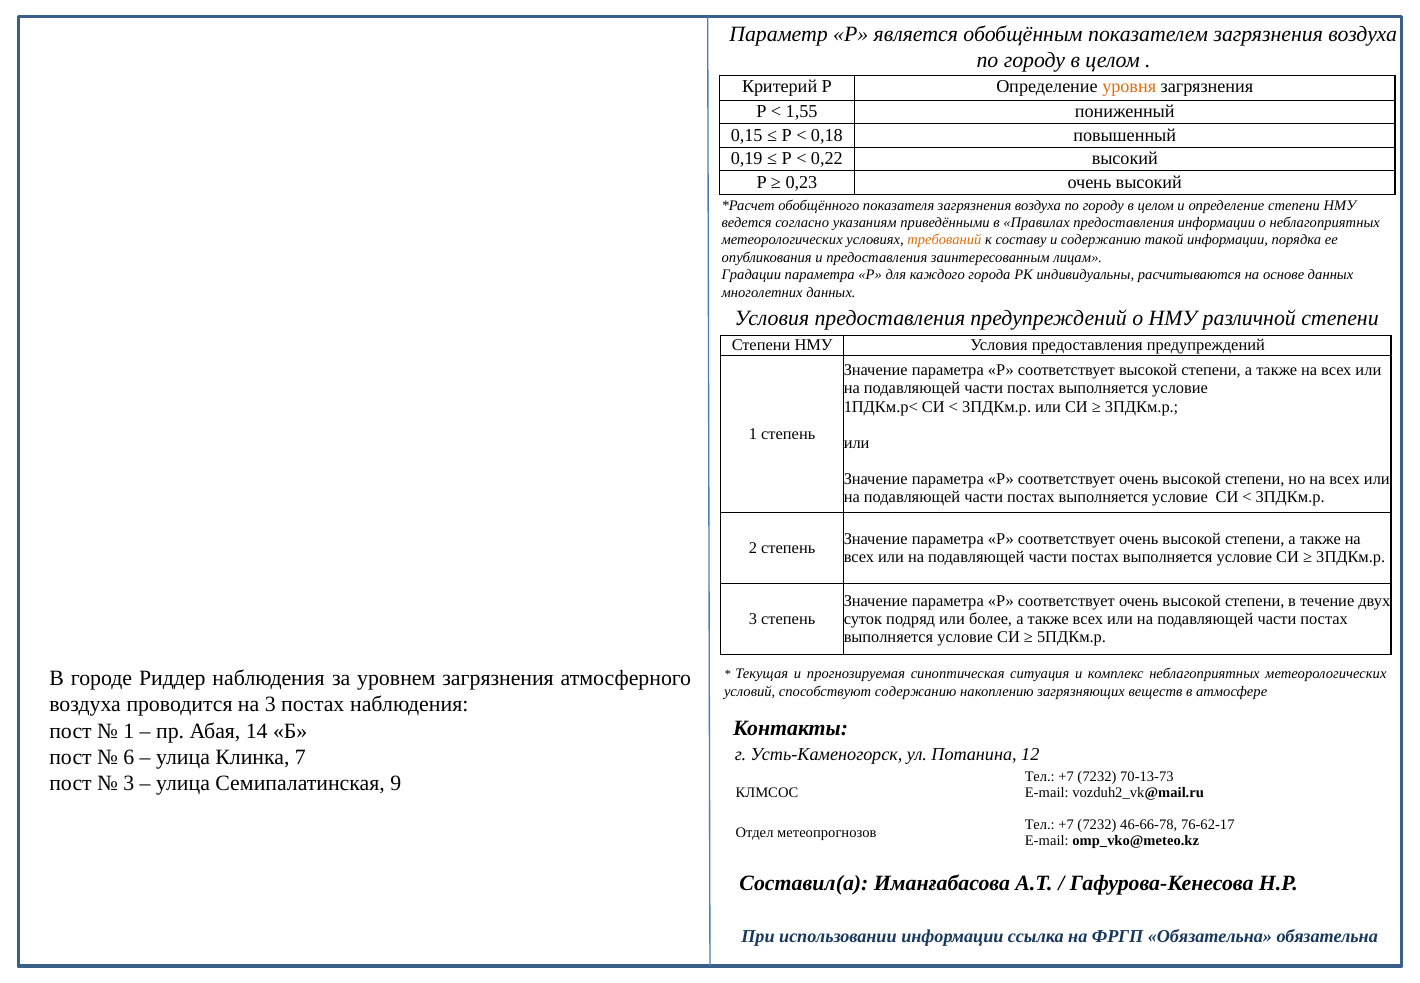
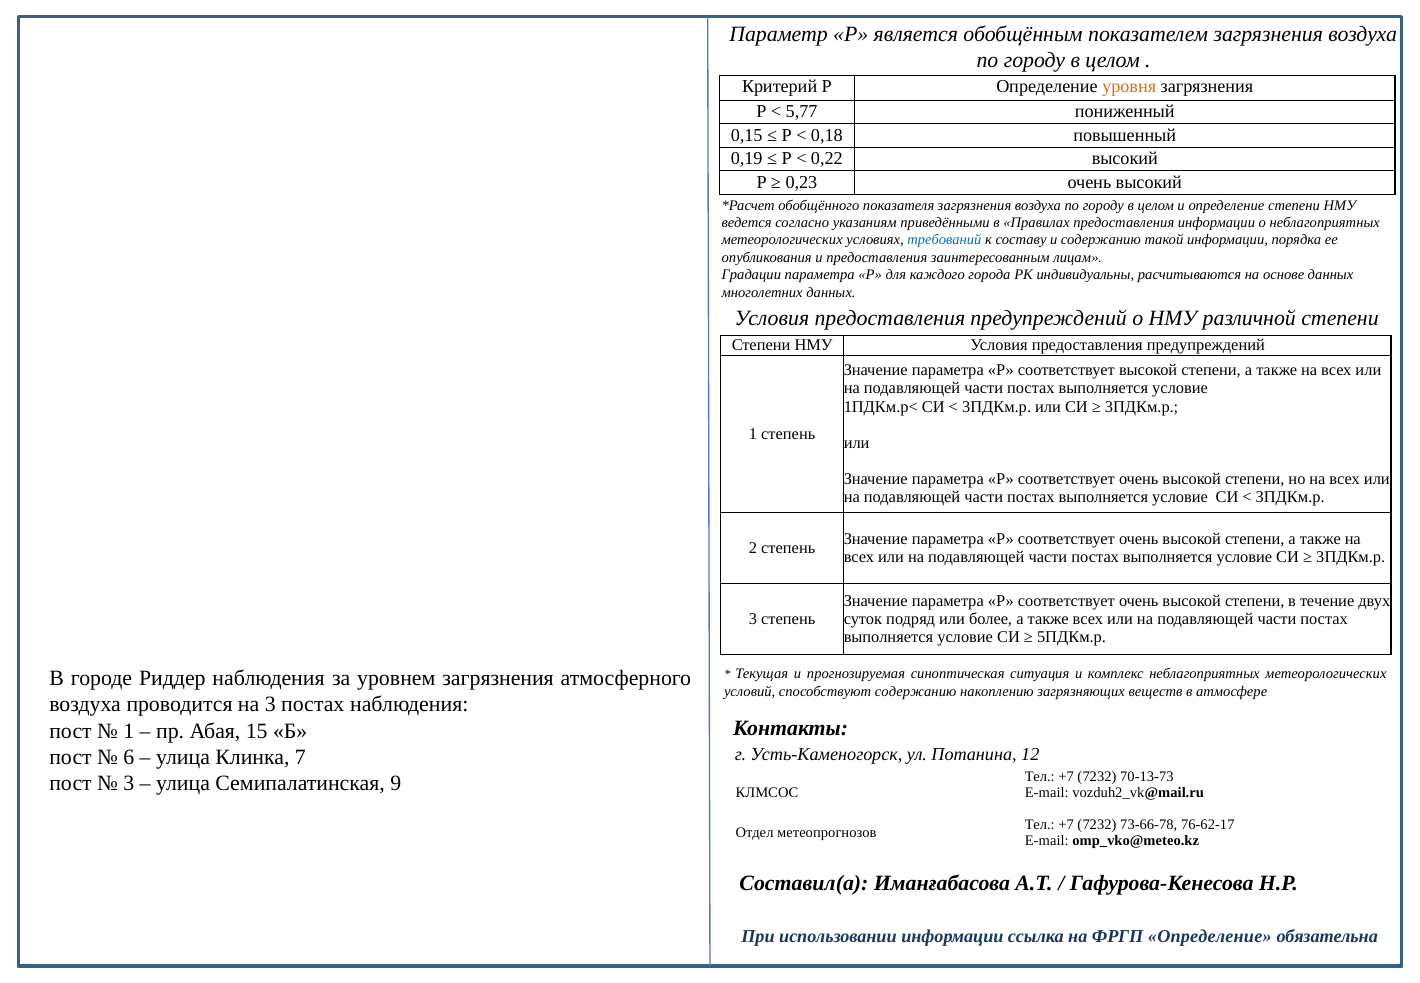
1,55: 1,55 -> 5,77 (802, 112)
требований colour: orange -> blue (944, 240)
14: 14 -> 15 (257, 731)
46-66-78: 46-66-78 -> 73-66-78 (1149, 824)
ФРГП Обязательна: Обязательна -> Определение (1210, 936)
